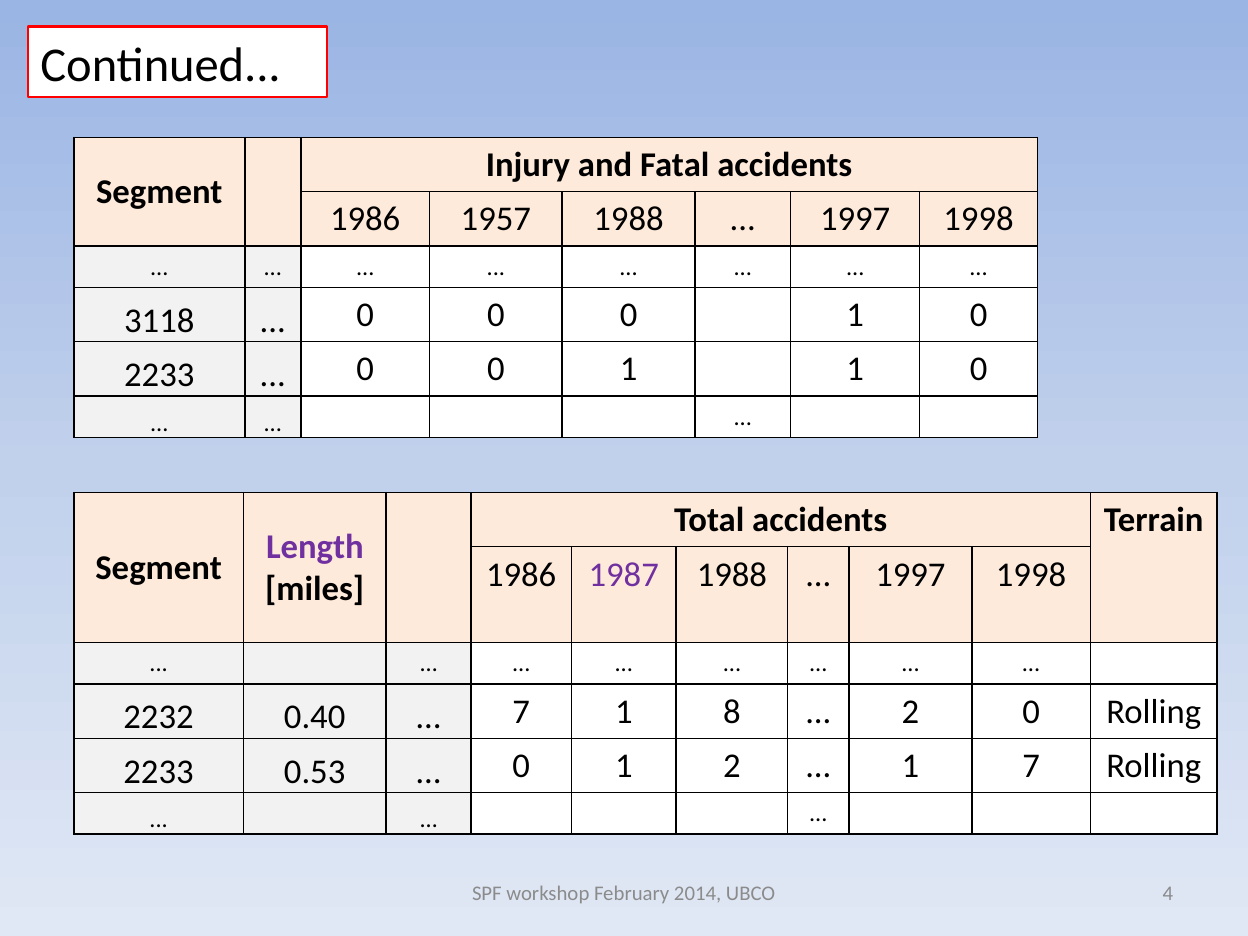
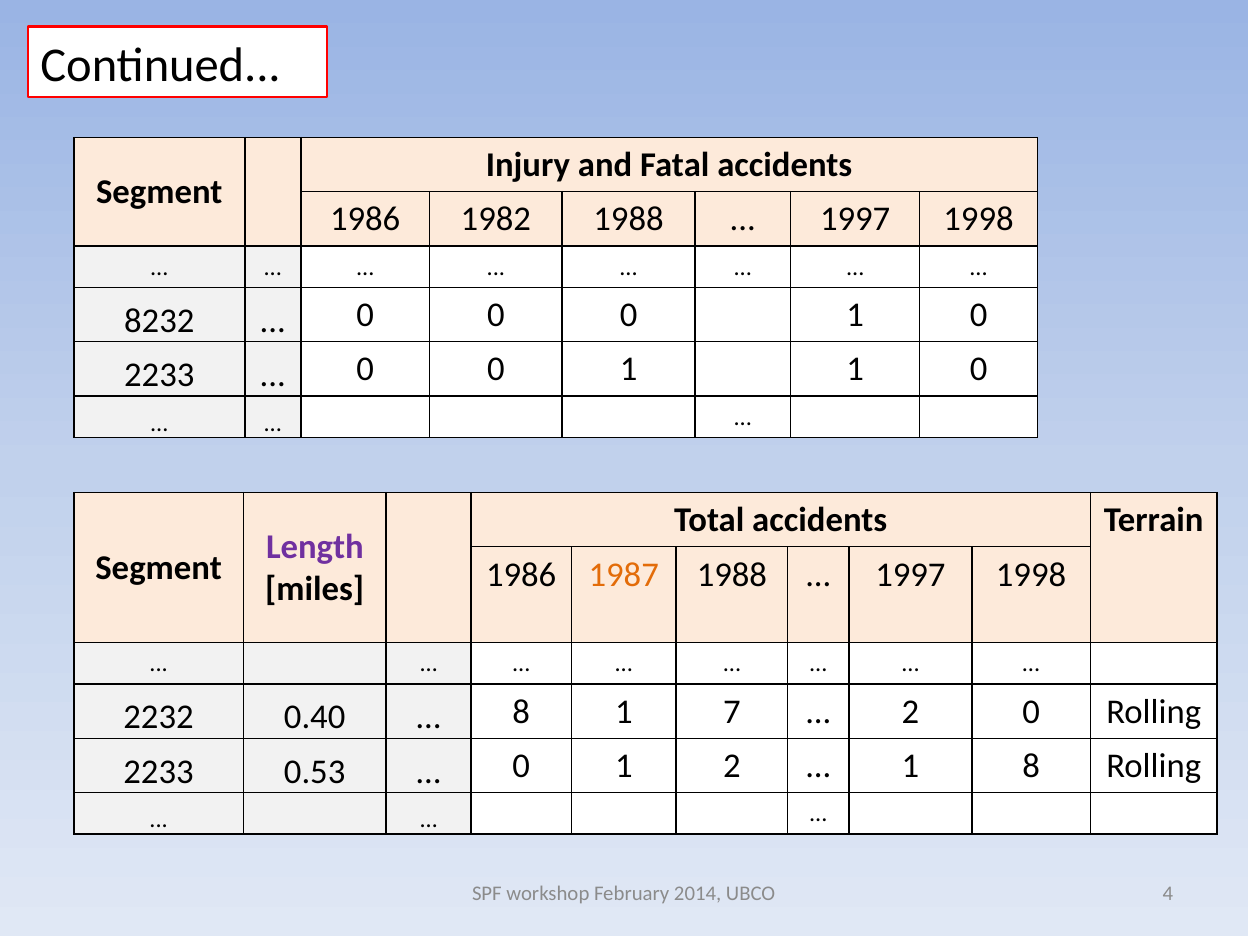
1957: 1957 -> 1982 (496, 220)
3118: 3118 -> 8232 (159, 321)
1987 colour: purple -> orange (624, 575)
7: 7 -> 8 (521, 712)
8: 8 -> 7 (732, 712)
1 7: 7 -> 8 (1031, 766)
